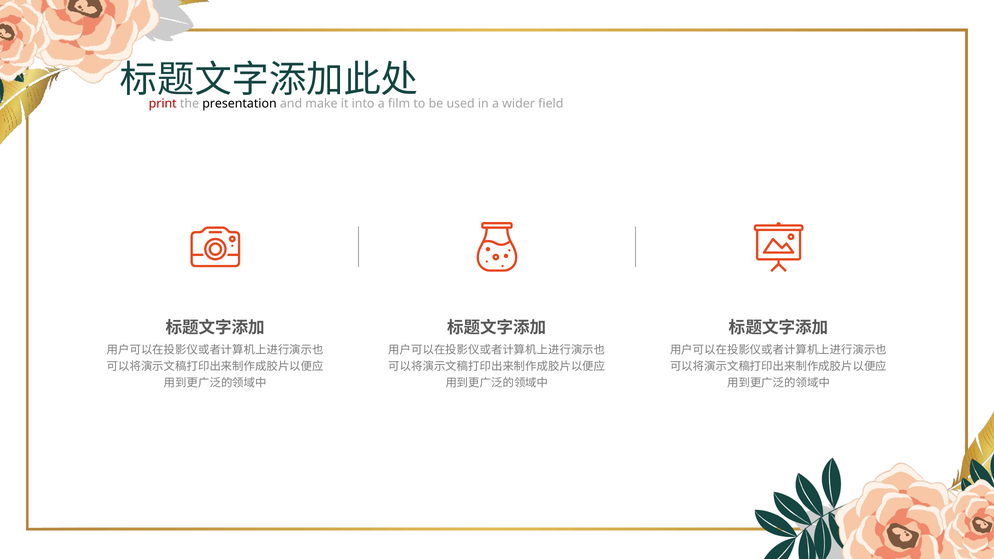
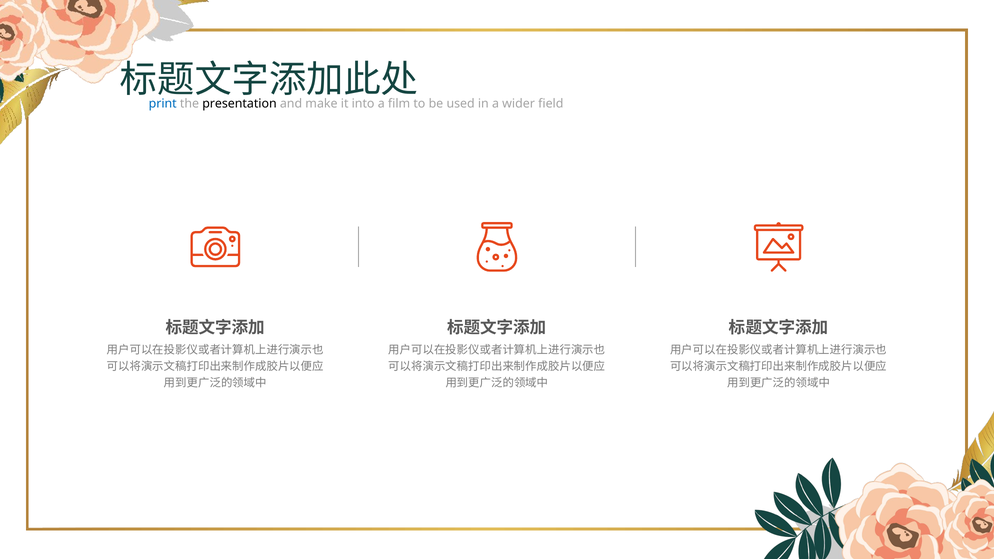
print colour: red -> blue (163, 104)
